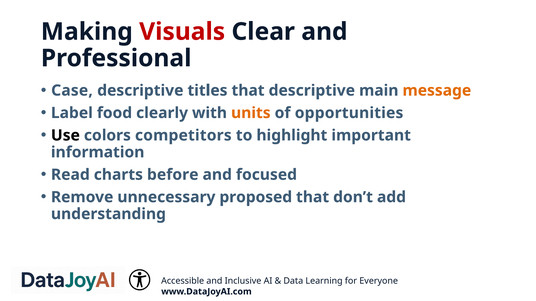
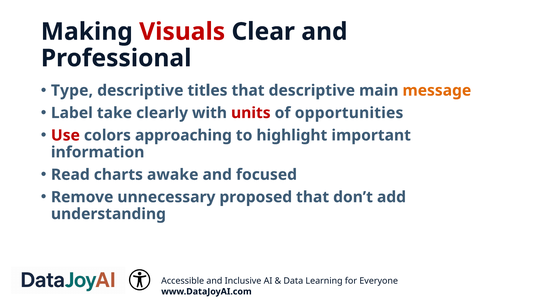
Case: Case -> Type (72, 91)
food: food -> take (114, 113)
units colour: orange -> red (251, 113)
Use colour: black -> red (65, 136)
competitors: competitors -> approaching (183, 136)
before: before -> awake (173, 175)
